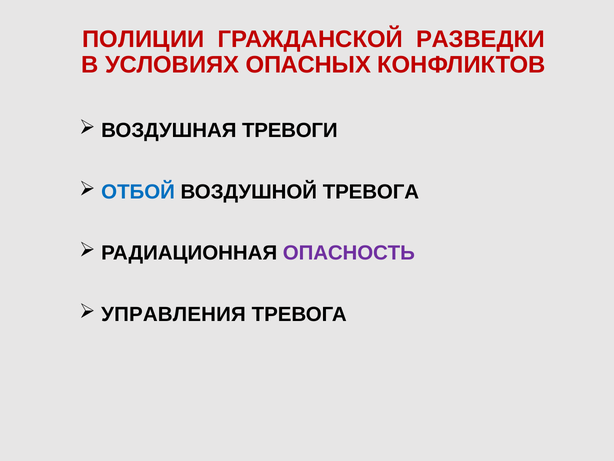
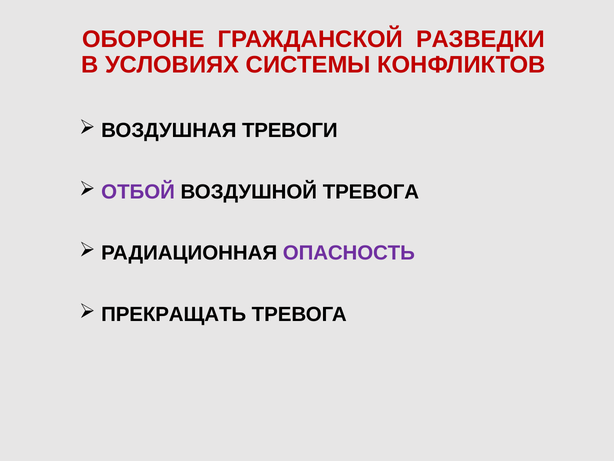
ПОЛИЦИИ: ПОЛИЦИИ -> ОБОРОНЕ (143, 39)
ОПАСНЫХ: ОПАСНЫХ -> СИСТЕМЫ (308, 65)
ОТБОЙ colour: blue -> purple (138, 192)
УПРАВЛЕНИЯ: УПРАВЛЕНИЯ -> ПРЕКРАЩАТЬ (174, 314)
